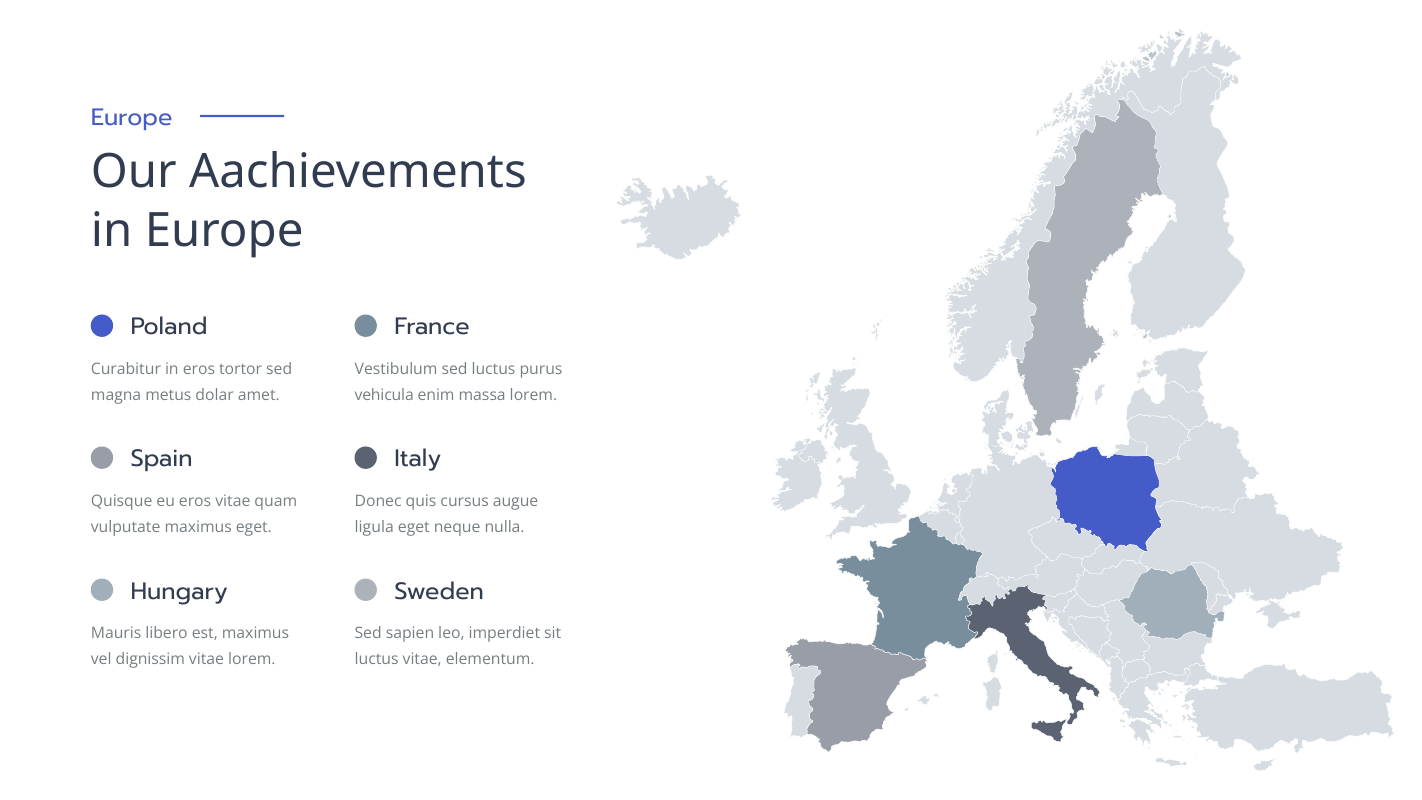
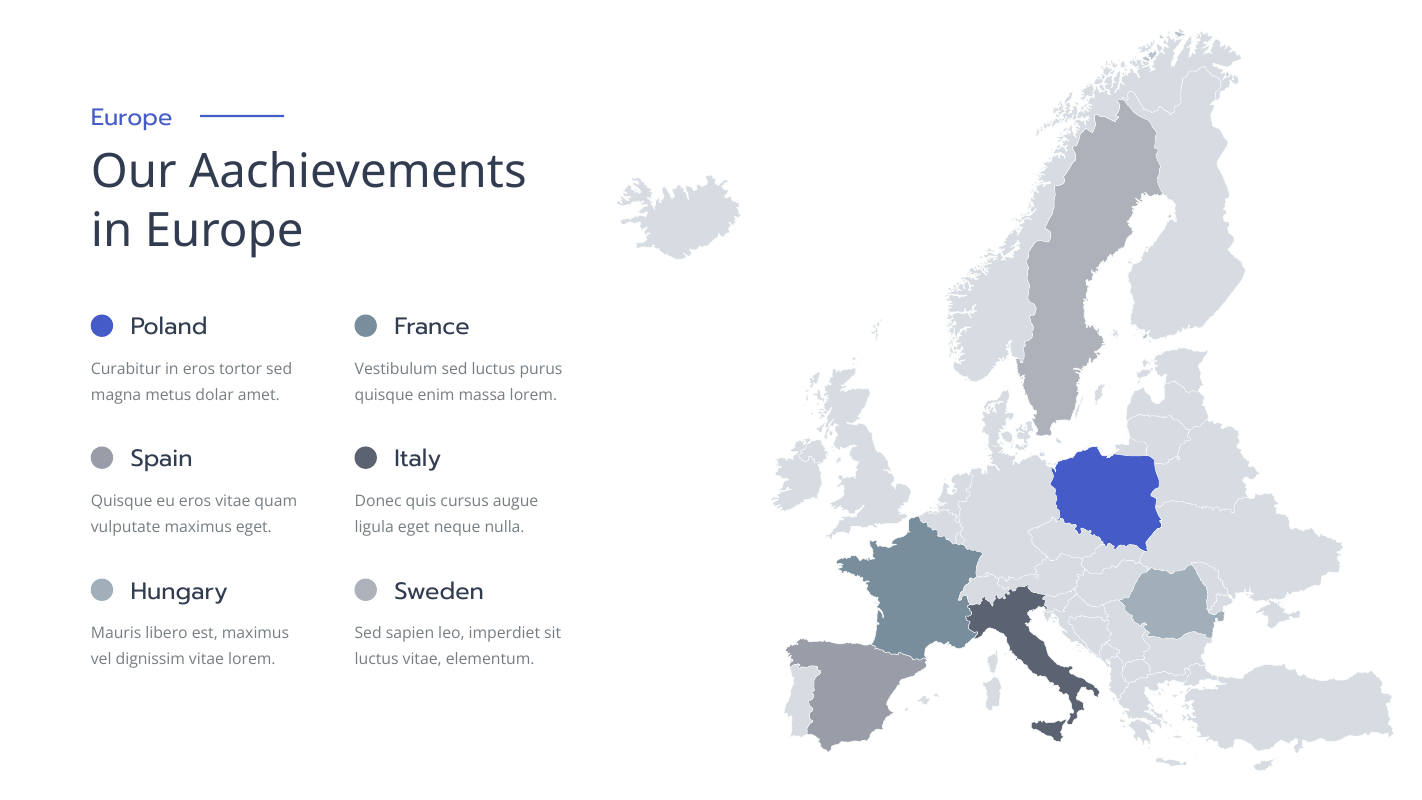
vehicula: vehicula -> quisque (384, 395)
